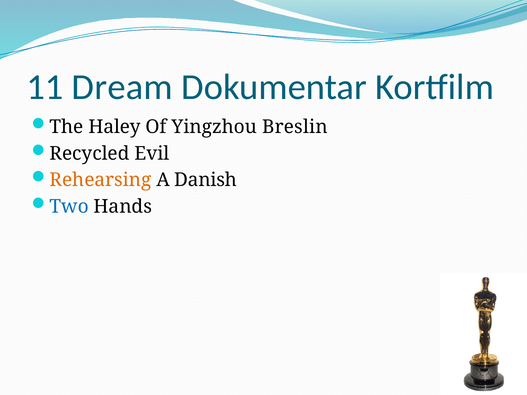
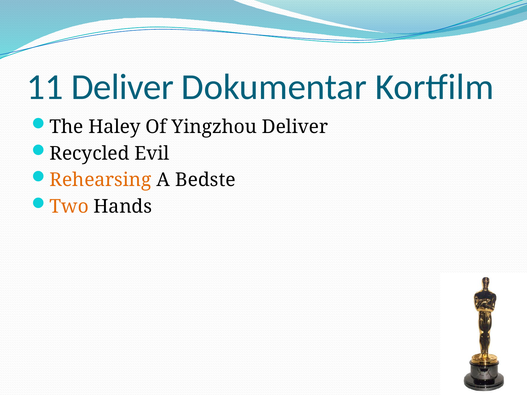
11 Dream: Dream -> Deliver (122, 87)
Yingzhou Breslin: Breslin -> Deliver (295, 127)
Danish: Danish -> Bedste (205, 180)
Two colour: blue -> orange (69, 207)
